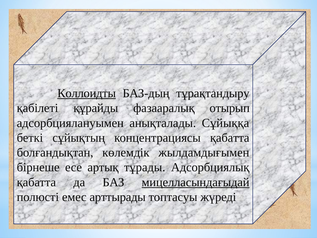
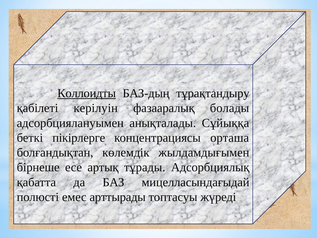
құрайды: құрайды -> керілуін (96, 108)
отырып: отырып -> болады (230, 108)
сұйықтың: сұйықтың -> пікірлерге (79, 138)
концентрациясы қабатта: қабатта -> орташа (230, 138)
мицелласындағыдай underline: present -> none (196, 182)
